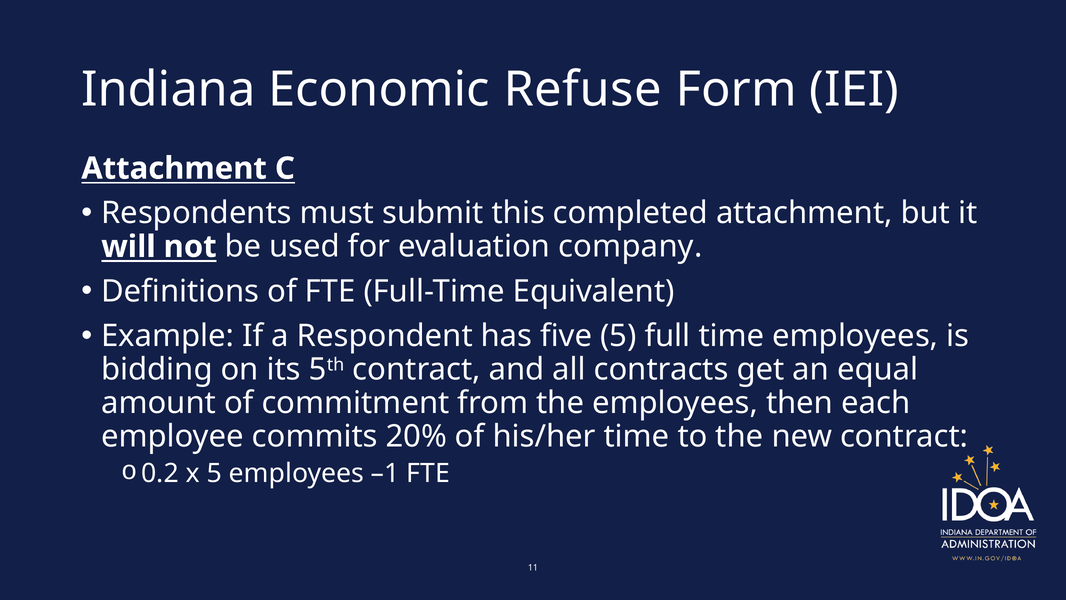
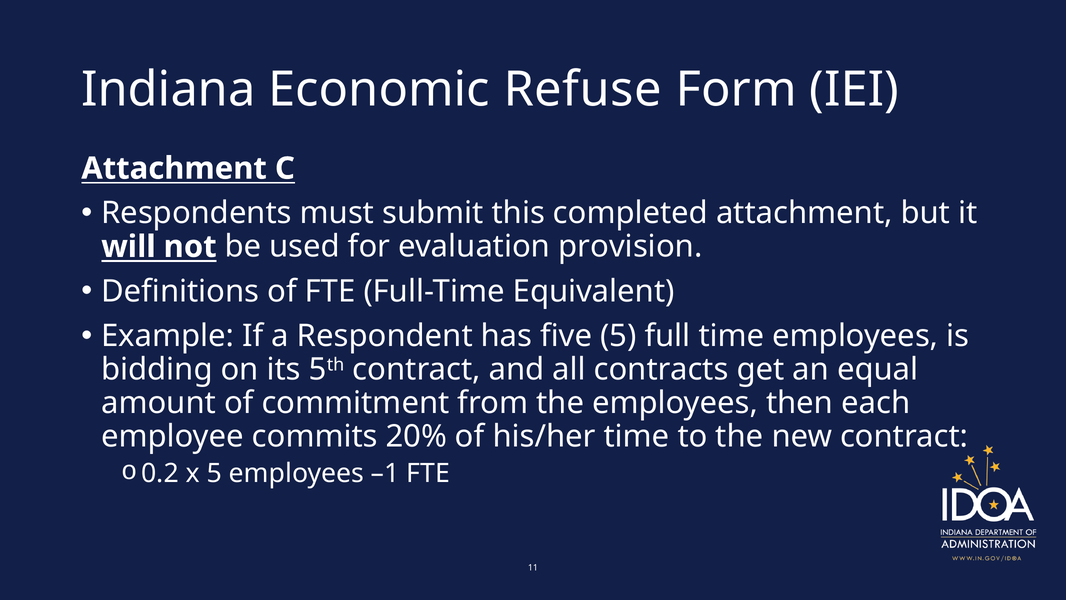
company: company -> provision (630, 247)
